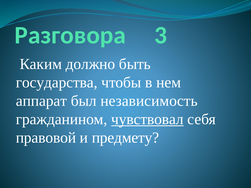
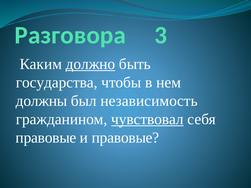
должно underline: none -> present (90, 64)
аппарат: аппарат -> должны (42, 101)
правовой: правовой -> правовые (46, 138)
и предмету: предмету -> правовые (125, 138)
